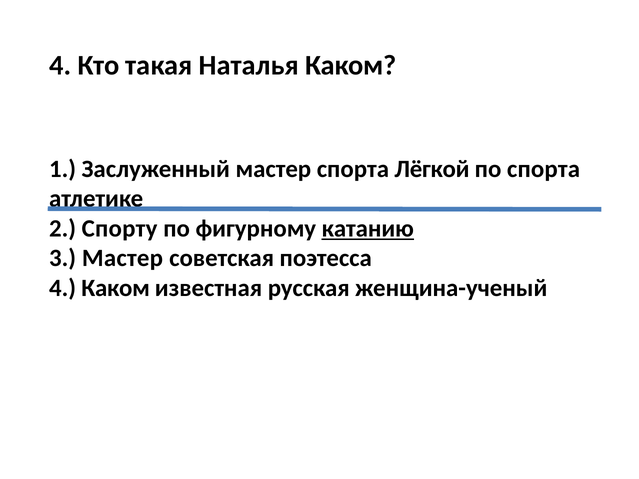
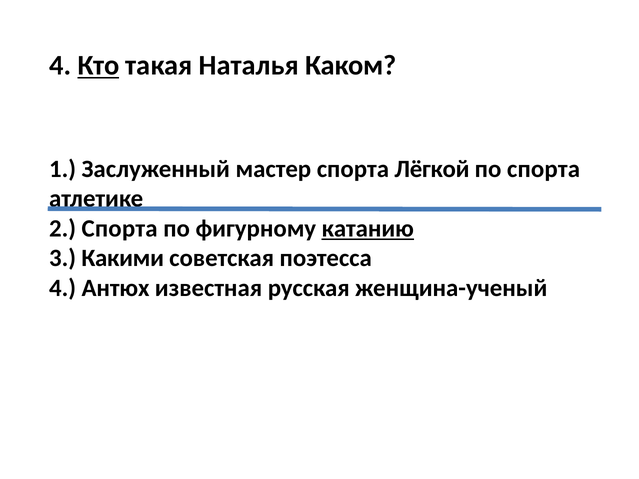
Кто underline: none -> present (98, 66)
2 Спорту: Спорту -> Спорта (120, 229)
3 Мастер: Мастер -> Какими (123, 258)
4 Каком: Каком -> Антюх (116, 288)
